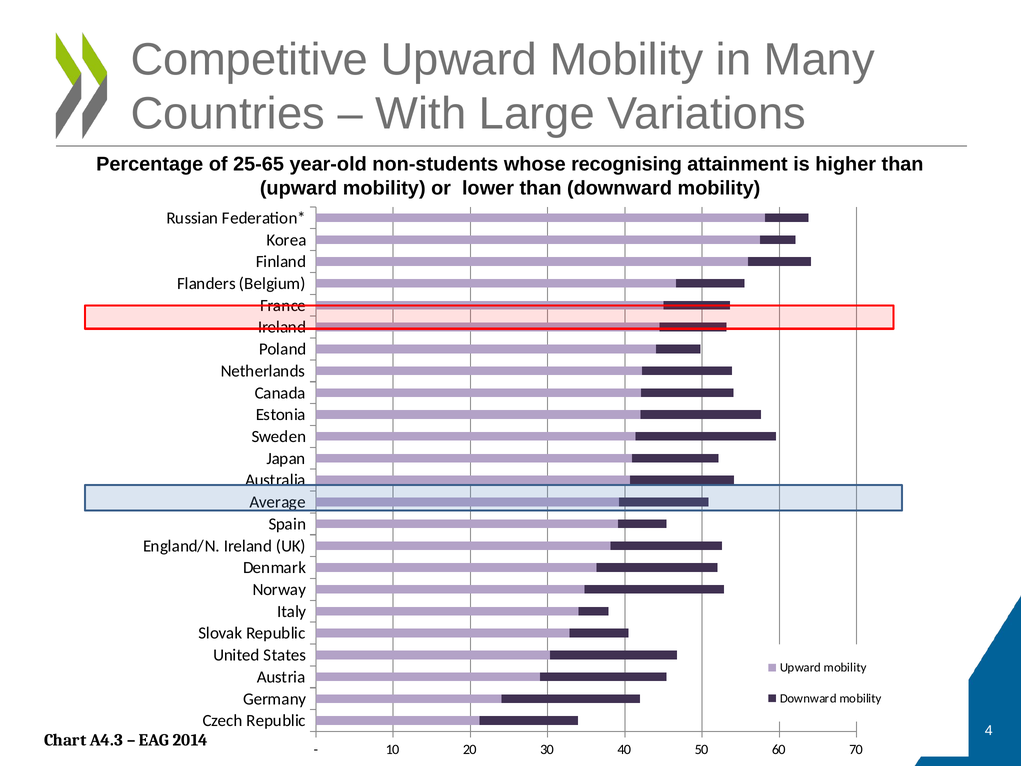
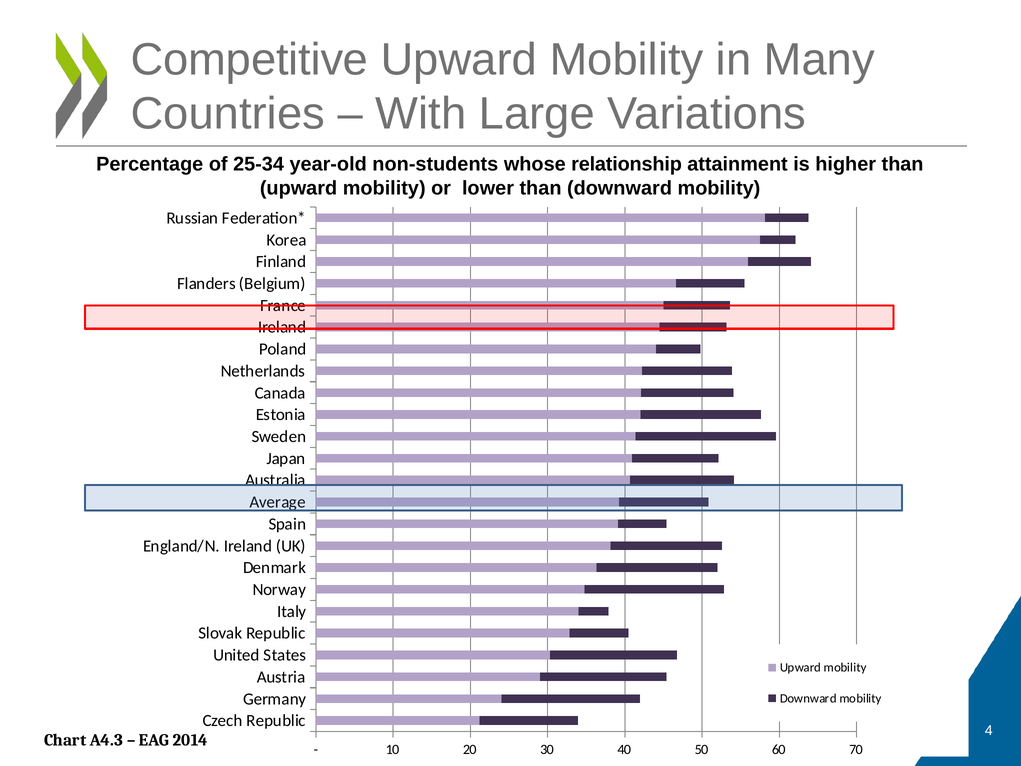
25-65: 25-65 -> 25-34 (259, 164)
recognising: recognising -> relationship (627, 164)
